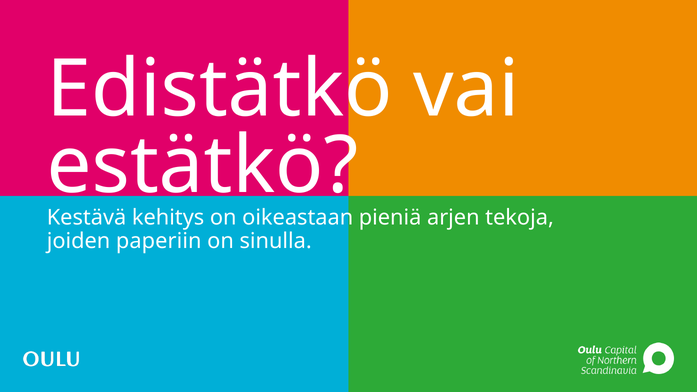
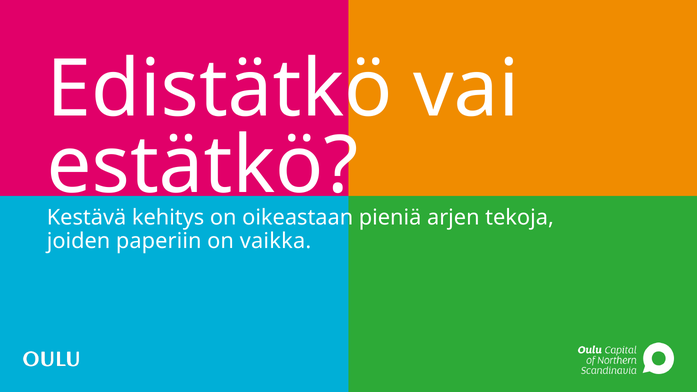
sinulla: sinulla -> vaikka (276, 241)
